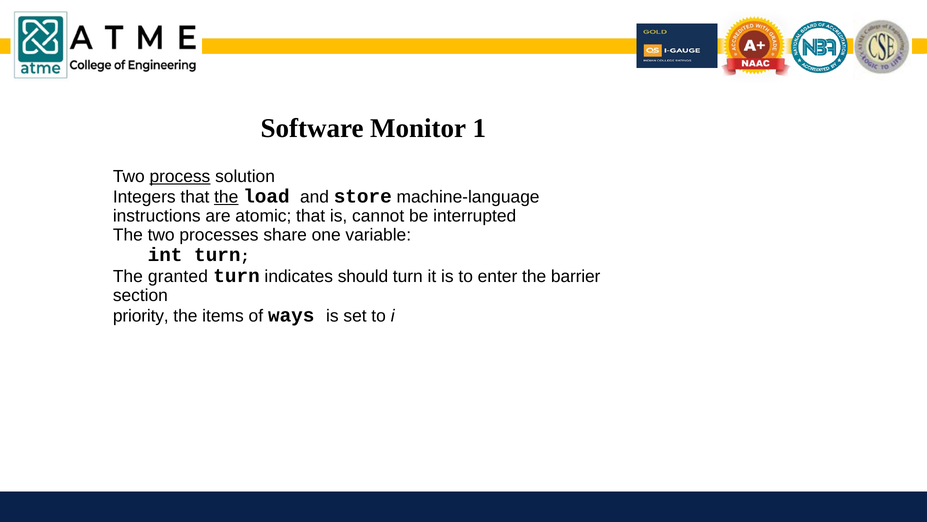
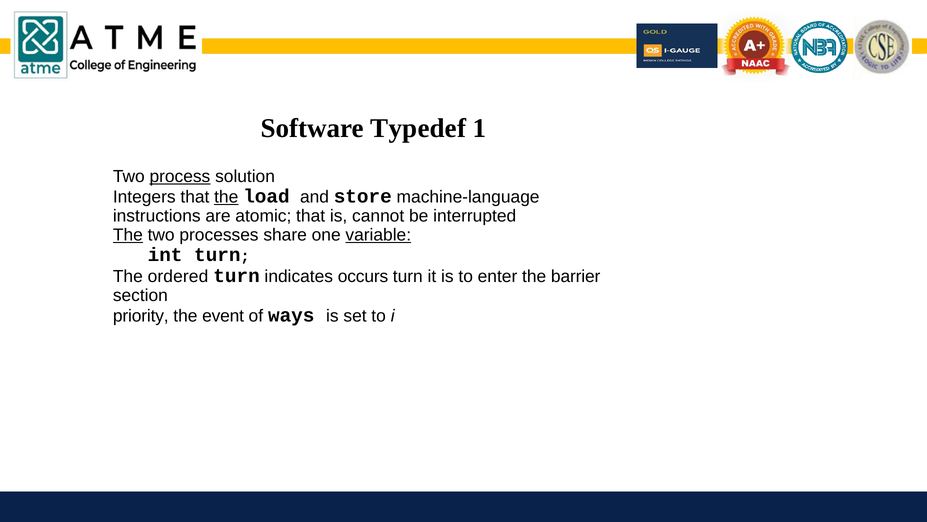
Monitor: Monitor -> Typedef (418, 128)
The underline: none -> present (128, 235)
variable underline: none -> present (378, 235)
granted: granted -> ordered (178, 276)
should: should -> occurs (363, 276)
items: items -> event (223, 316)
